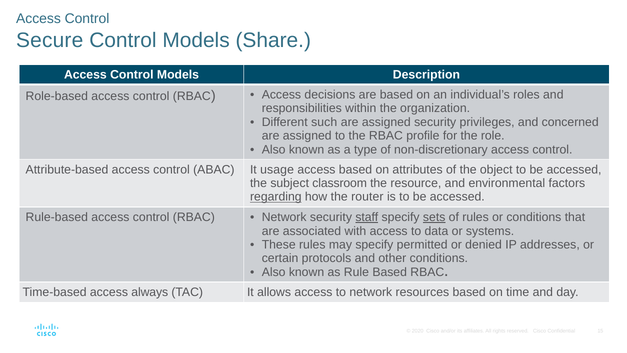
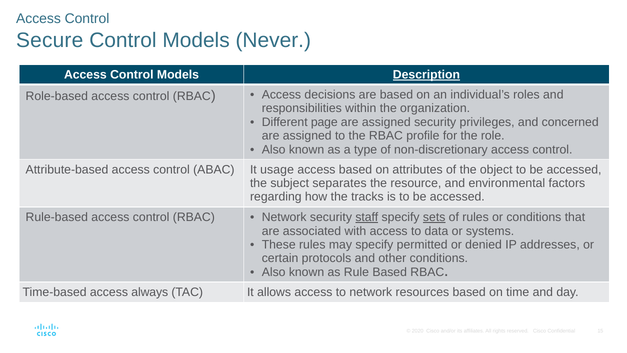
Share: Share -> Never (273, 40)
Description underline: none -> present (426, 75)
such: such -> page (324, 122)
classroom: classroom -> separates (340, 183)
regarding underline: present -> none (276, 197)
router: router -> tracks (367, 197)
